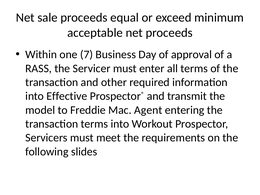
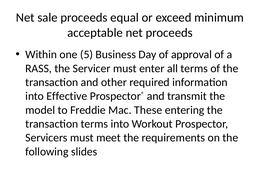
7: 7 -> 5 (87, 55)
Agent: Agent -> These (148, 110)
